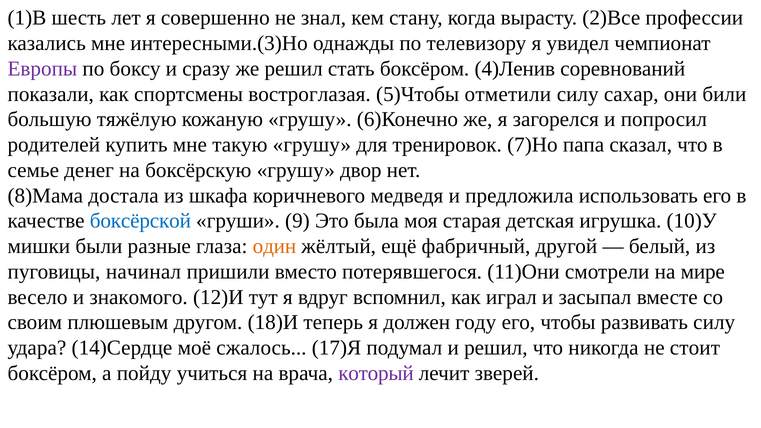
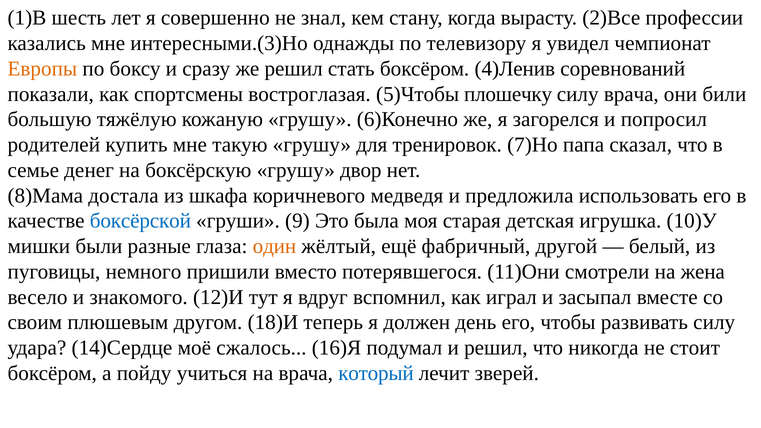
Европы colour: purple -> orange (42, 69)
отметили: отметили -> плошечку (508, 94)
силу сахар: сахар -> врача (631, 94)
начинал: начинал -> немного (144, 272)
мире: мире -> жена (703, 272)
году: году -> день (476, 322)
17)Я: 17)Я -> 16)Я (336, 348)
который colour: purple -> blue (376, 373)
